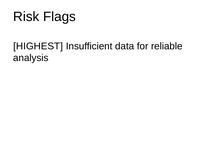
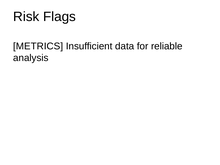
HIGHEST: HIGHEST -> METRICS (38, 46)
